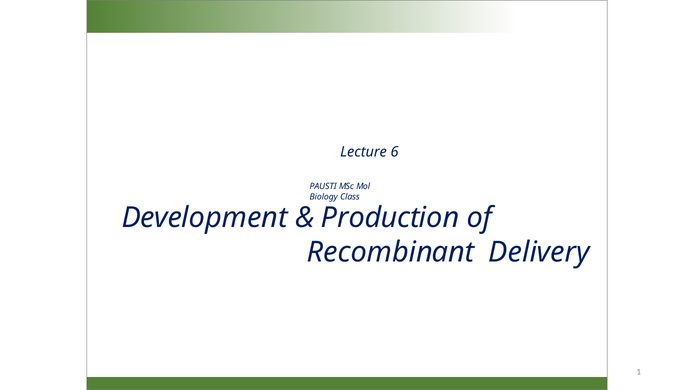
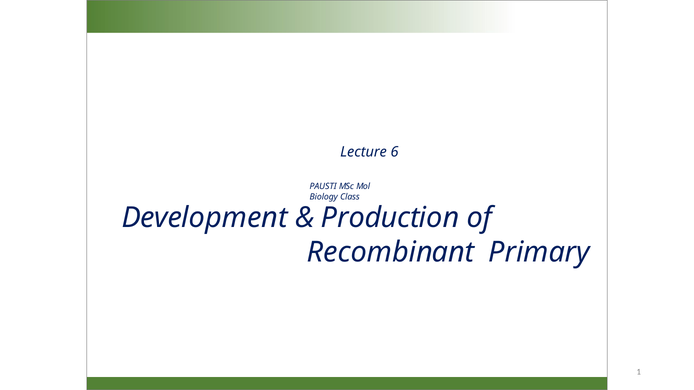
Delivery: Delivery -> Primary (539, 253)
